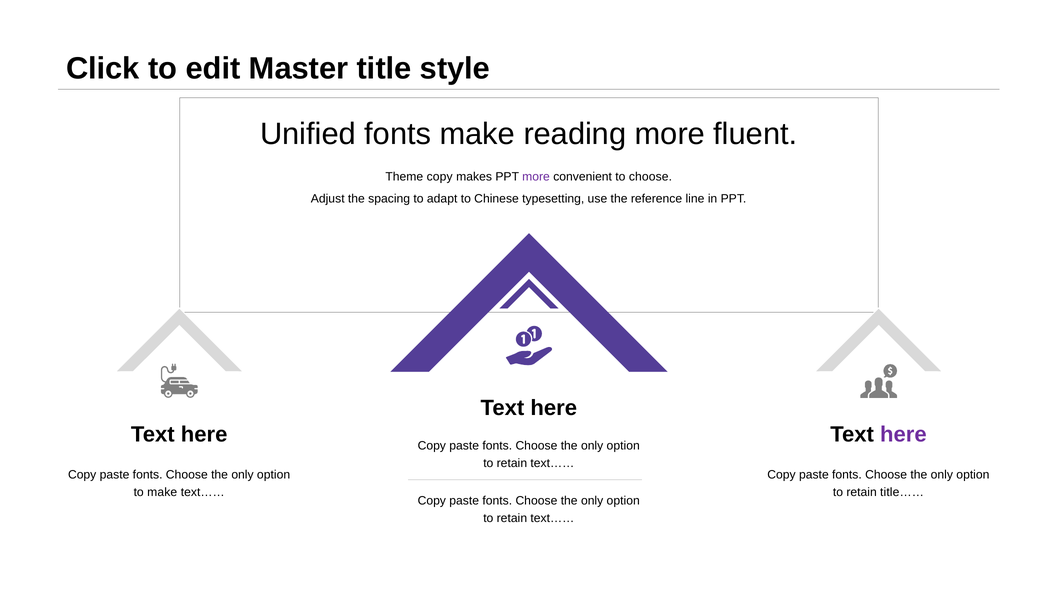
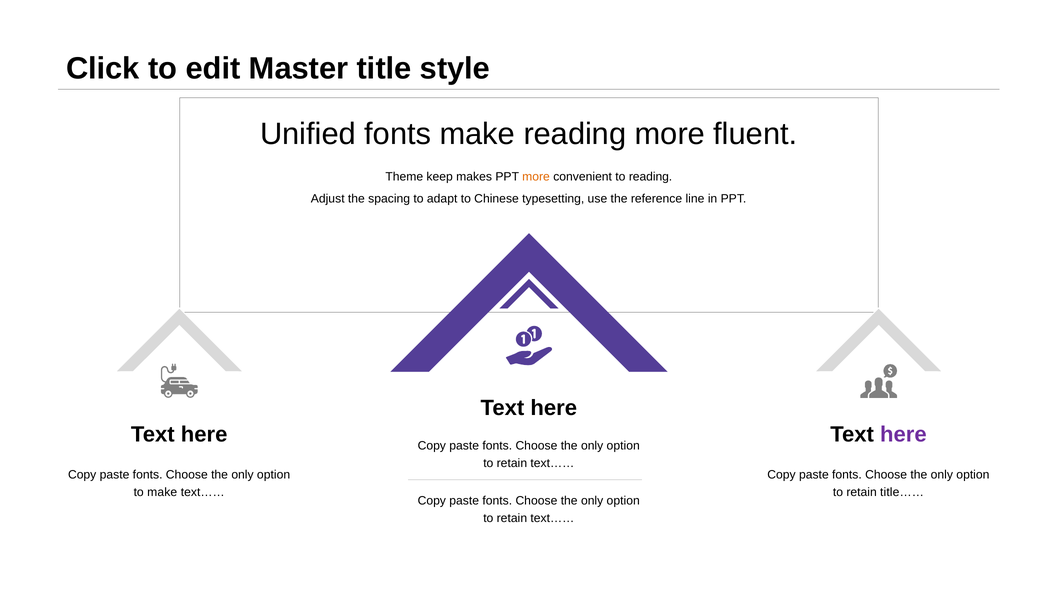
Theme copy: copy -> keep (440, 177)
more colour: purple -> orange (536, 177)
to choose: choose -> reading (651, 177)
